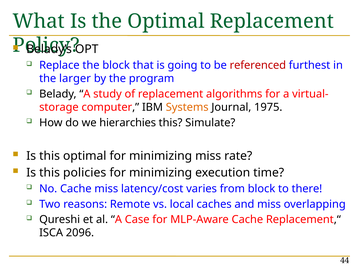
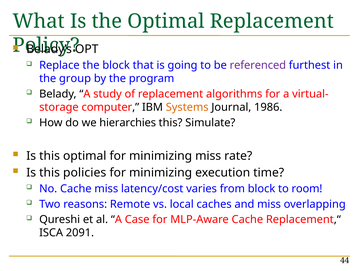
referenced colour: red -> purple (258, 65)
larger: larger -> group (75, 79)
1975: 1975 -> 1986 (268, 107)
there: there -> room (307, 189)
2096: 2096 -> 2091 (80, 233)
